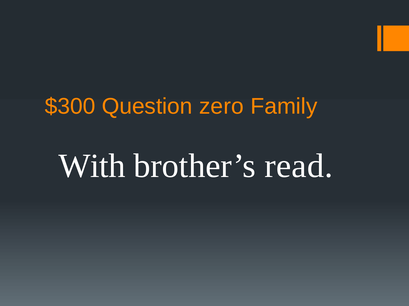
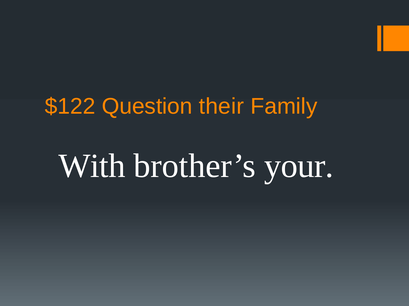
$300: $300 -> $122 (70, 107)
zero: zero -> their (221, 107)
read: read -> your (299, 166)
